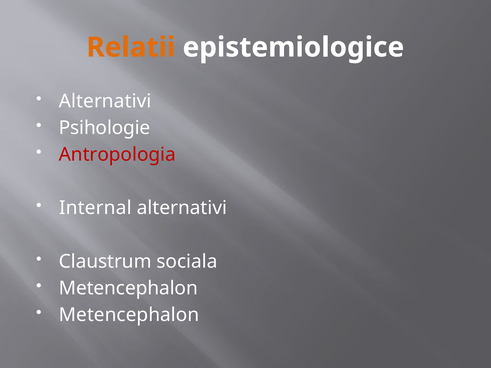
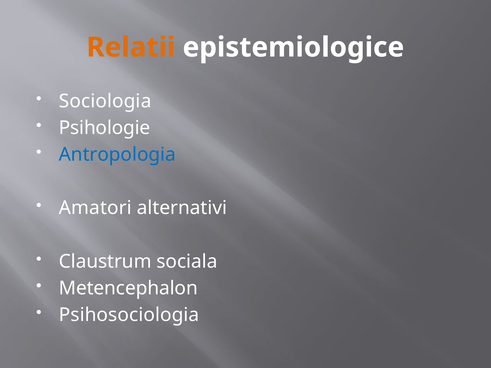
Alternativi: Alternativi -> Sociologia (105, 101)
Antropologia colour: red -> blue (117, 155)
Internal: Internal -> Amatori (95, 208)
Metencephalon: Metencephalon -> Psihosociologia (129, 315)
